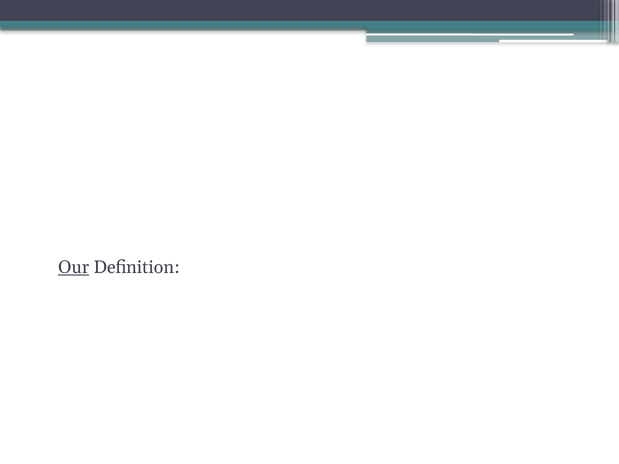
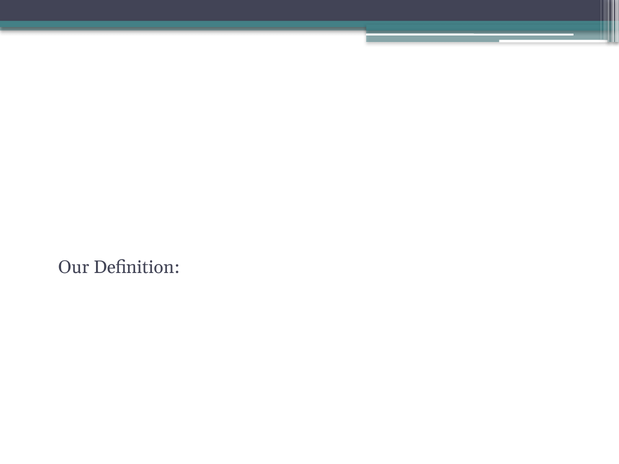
Our underline: present -> none (74, 267)
